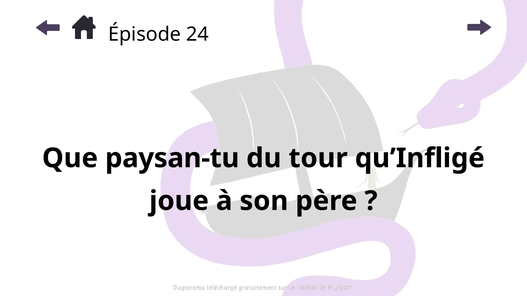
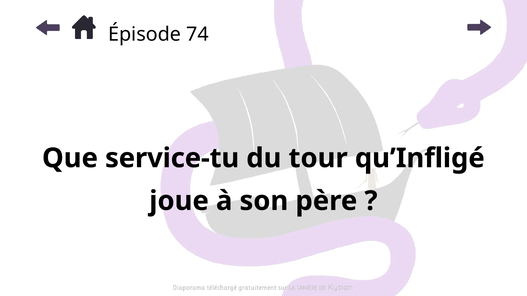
24: 24 -> 74 (198, 34)
paysan-tu: paysan-tu -> service-tu (172, 158)
